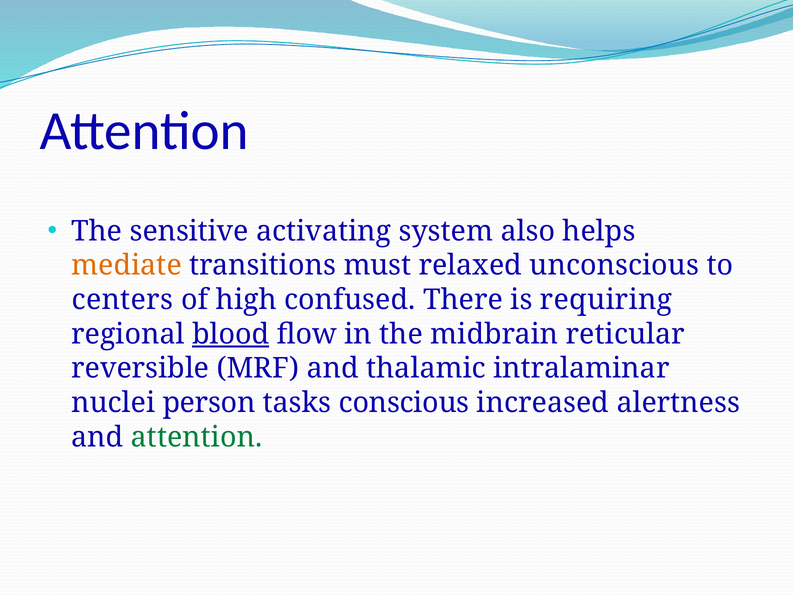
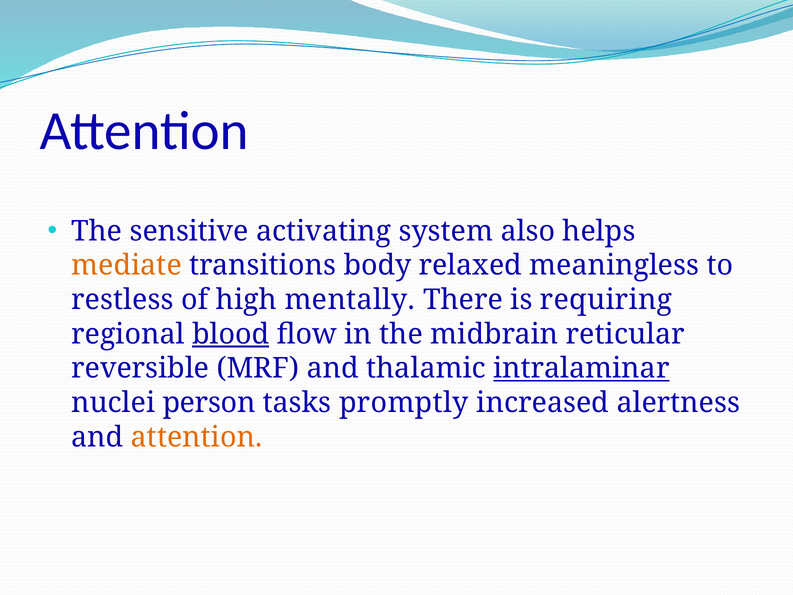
must: must -> body (377, 265)
unconscious: unconscious -> meaningless (614, 265)
centers: centers -> restless (122, 300)
confused: confused -> mentally (350, 300)
intralaminar underline: none -> present (581, 368)
conscious: conscious -> promptly (404, 403)
attention colour: green -> orange (197, 437)
